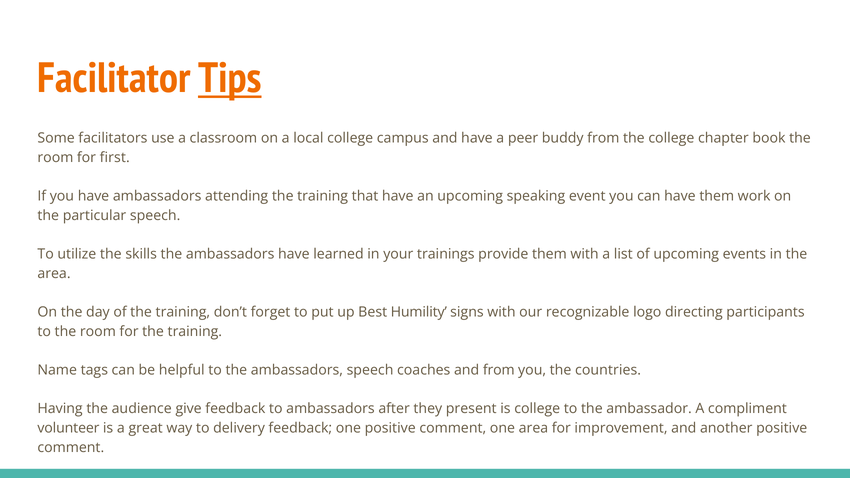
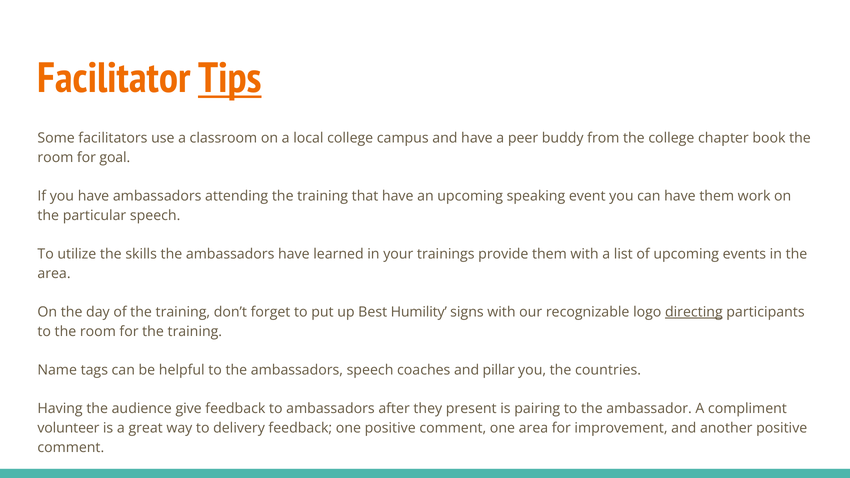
first: first -> goal (115, 158)
directing underline: none -> present (694, 312)
and from: from -> pillar (499, 370)
is college: college -> pairing (537, 409)
